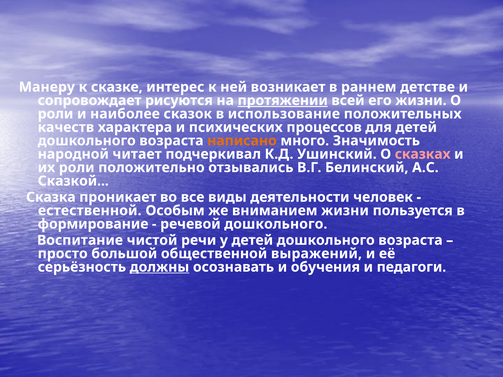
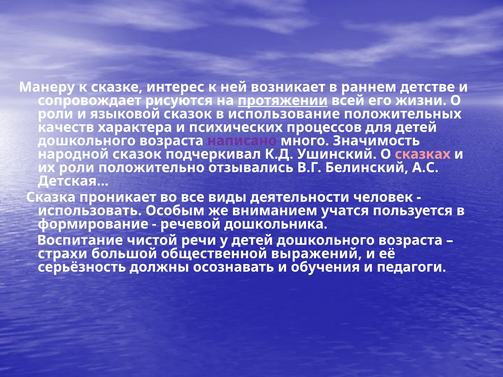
наиболее: наиболее -> языковой (125, 114)
написано colour: orange -> purple (242, 141)
народной читает: читает -> сказок (137, 154)
Сказкой: Сказкой -> Детская (73, 181)
естественной: естественной -> использовать (90, 211)
вниманием жизни: жизни -> учатся (345, 211)
речевой дошкольного: дошкольного -> дошкольника (276, 224)
просто: просто -> страхи (63, 254)
должны underline: present -> none (159, 267)
